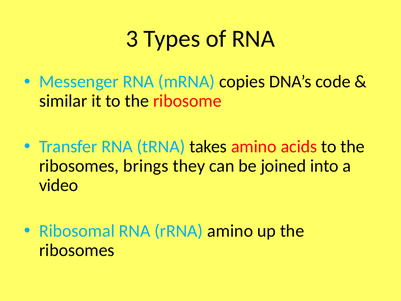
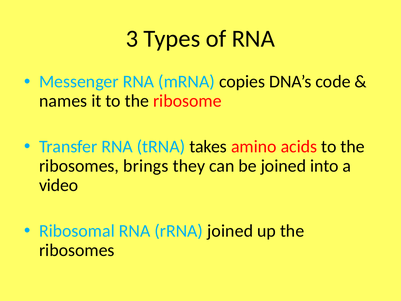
similar: similar -> names (63, 101)
rRNA amino: amino -> joined (230, 231)
